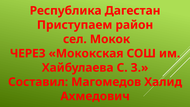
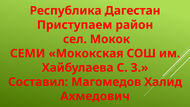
ЧЕРЕЗ: ЧЕРЕЗ -> СЕМИ (28, 53)
